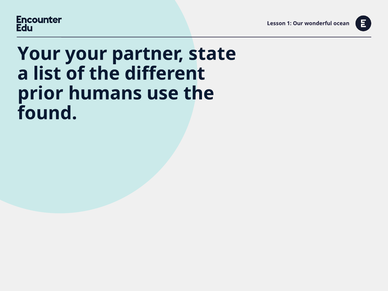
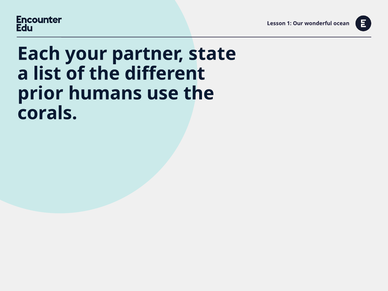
Your: Your -> Each (39, 54)
found: found -> corals (47, 113)
